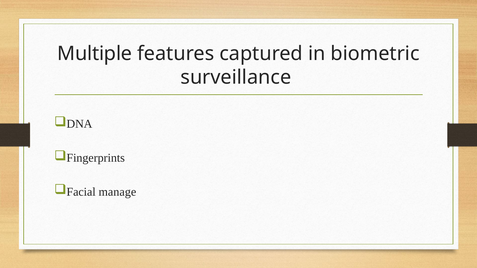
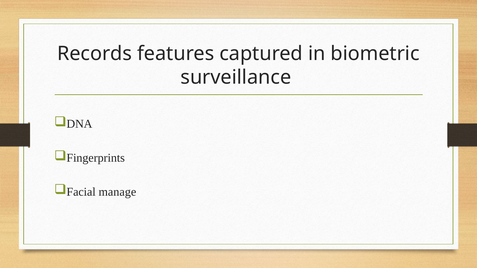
Multiple: Multiple -> Records (95, 54)
